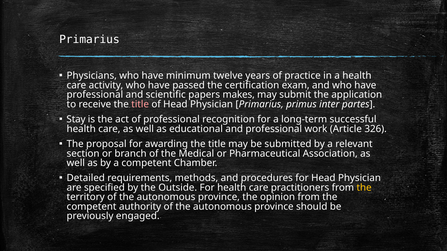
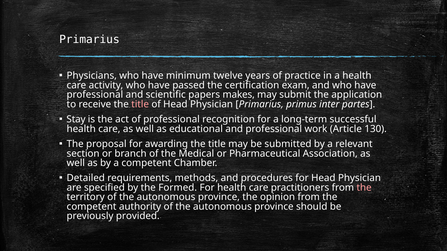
326: 326 -> 130 (376, 129)
Outside: Outside -> Formed (178, 188)
the colour: yellow -> pink (364, 188)
engaged: engaged -> provided (138, 216)
